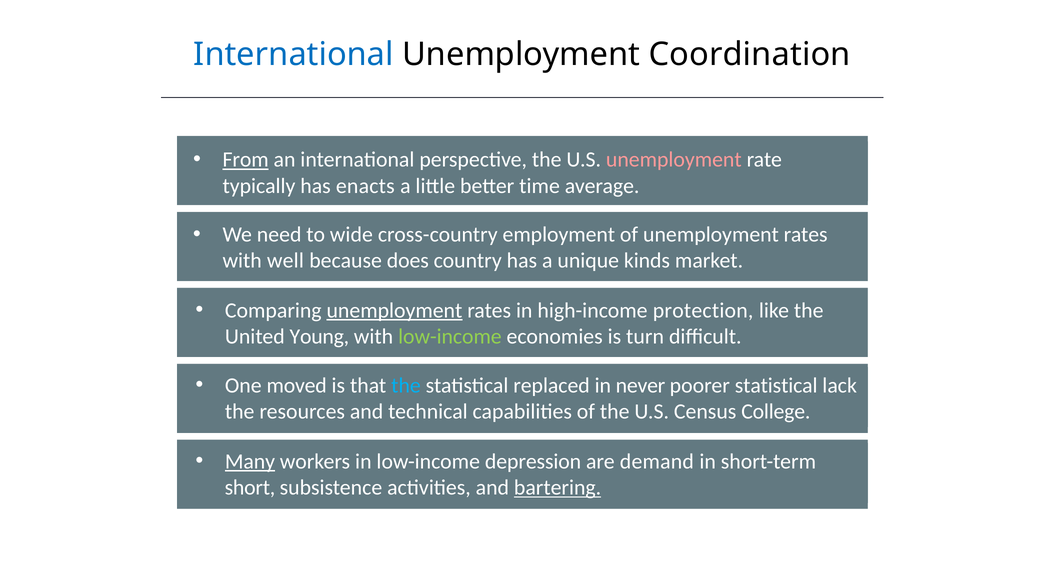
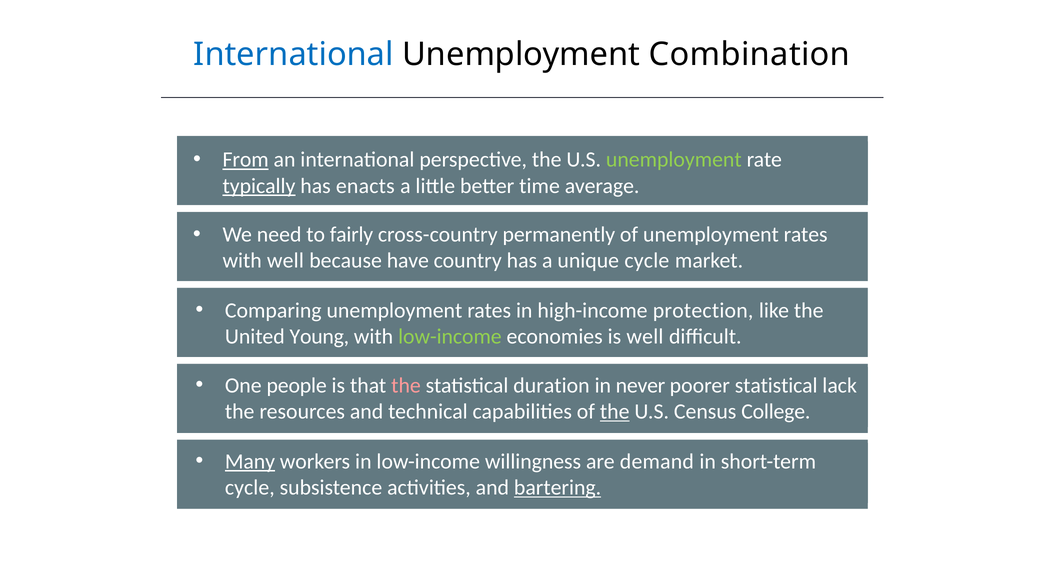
Coordination: Coordination -> Combination (749, 55)
unemployment colour: pink -> light green (674, 160)
typically underline: none -> present (259, 186)
wide: wide -> fairly (352, 234)
employment: employment -> permanently (559, 234)
does: does -> have (408, 261)
unique kinds: kinds -> cycle (647, 261)
unemployment underline: present -> none (394, 310)
is turn: turn -> well (645, 337)
moved: moved -> people (297, 385)
the colour: light blue -> pink (406, 385)
replaced: replaced -> duration (551, 385)
the underline: none -> present (615, 412)
depression: depression -> willingness (533, 461)
short: short -> cycle (250, 487)
